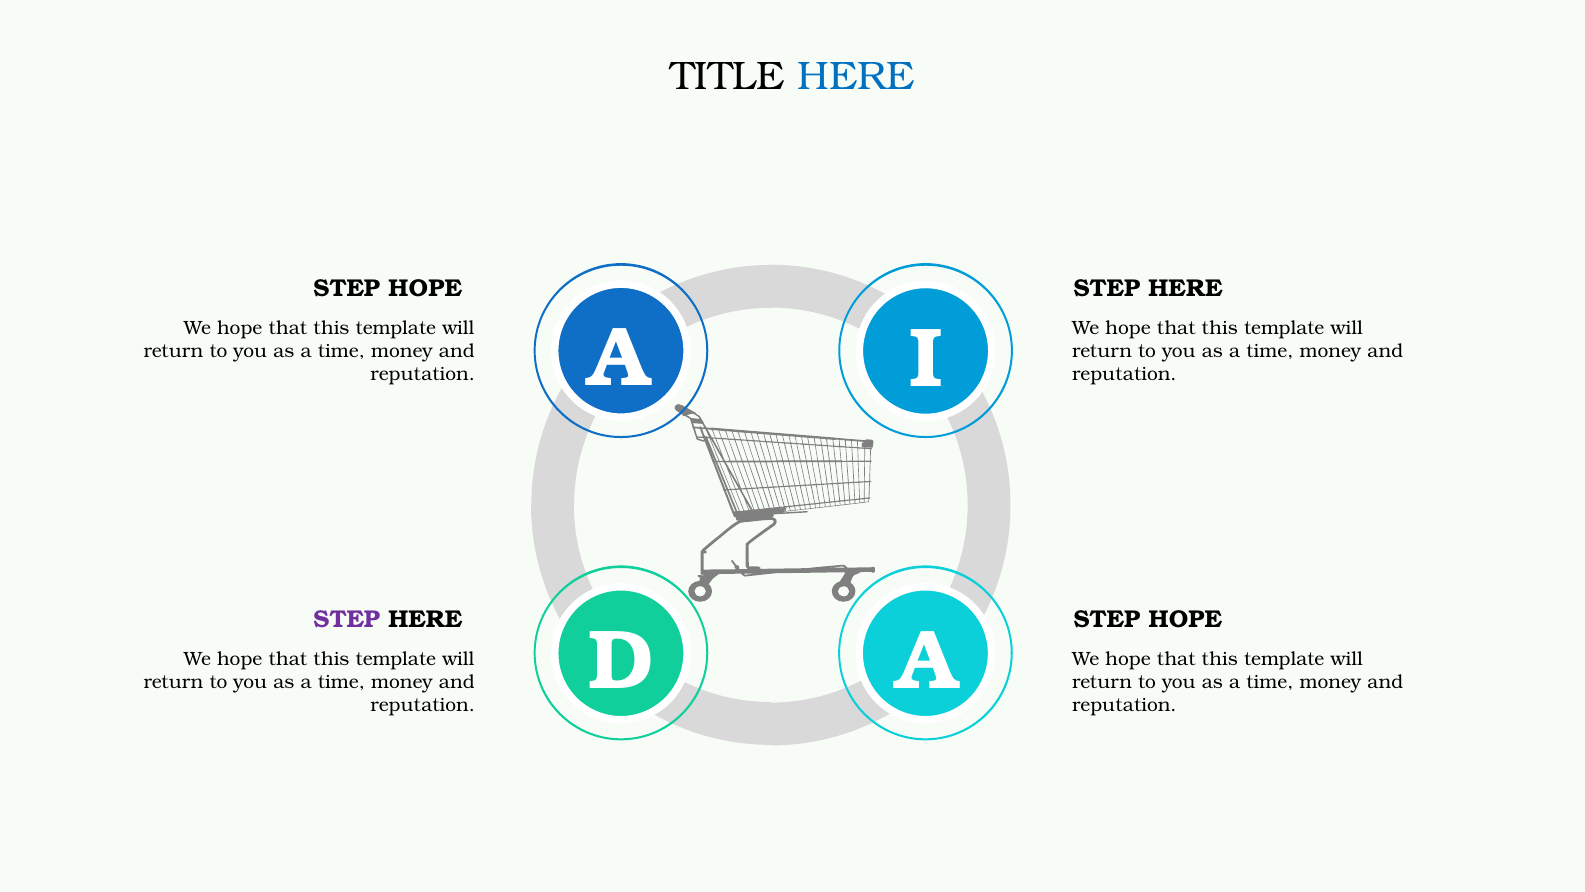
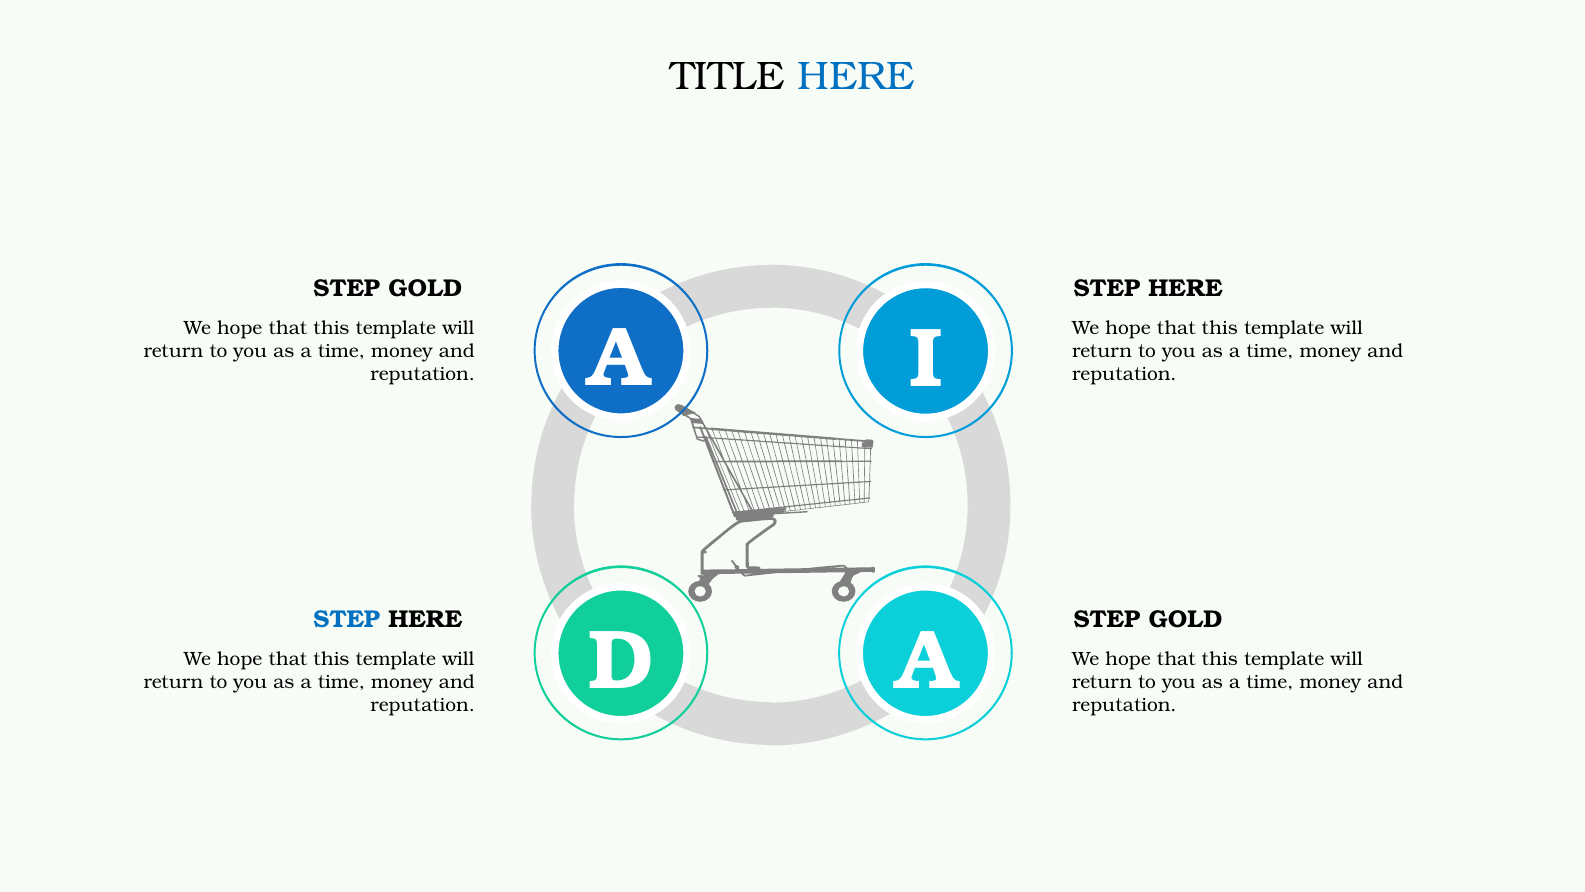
HOPE: HOPE -> GOLD (425, 289)
STEP colour: purple -> blue (347, 619)
HOPE: HOPE -> GOLD (1185, 619)
